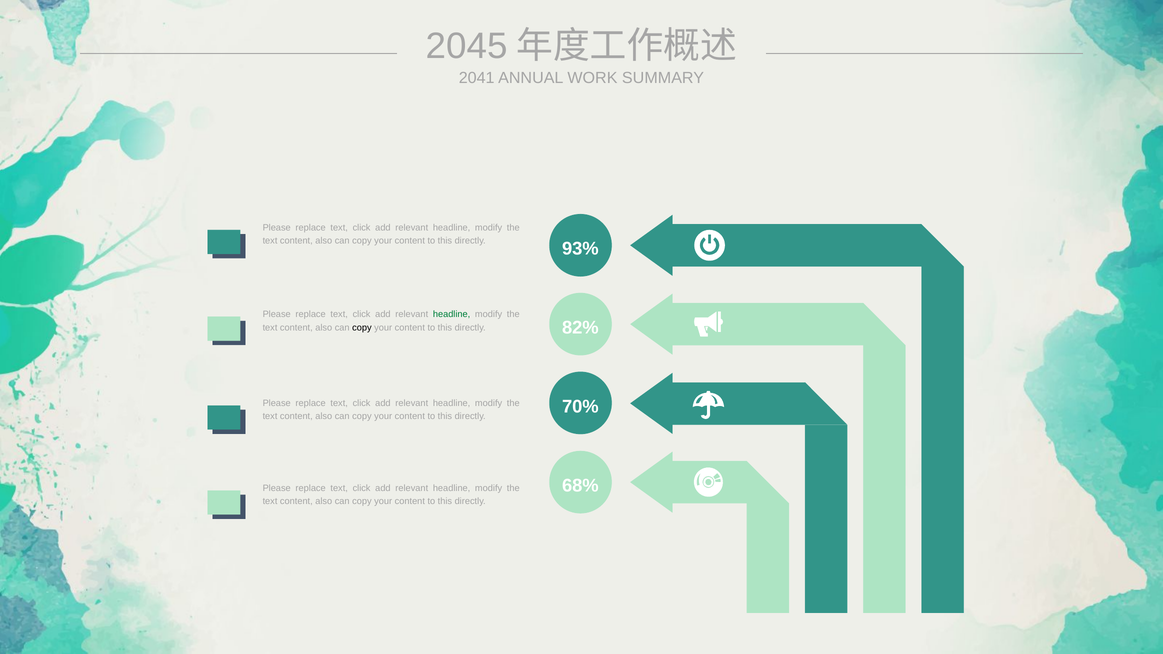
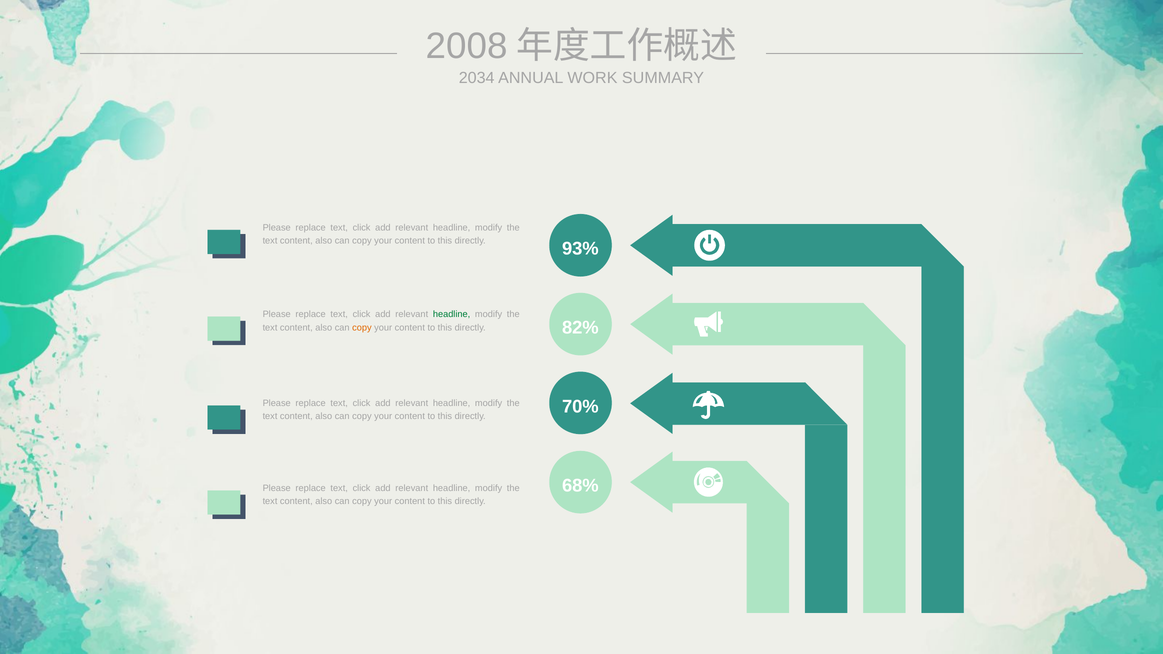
2045: 2045 -> 2008 (467, 46)
2041: 2041 -> 2034 (477, 78)
copy colour: black -> orange (362, 328)
